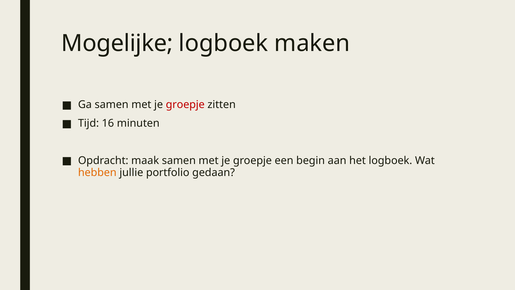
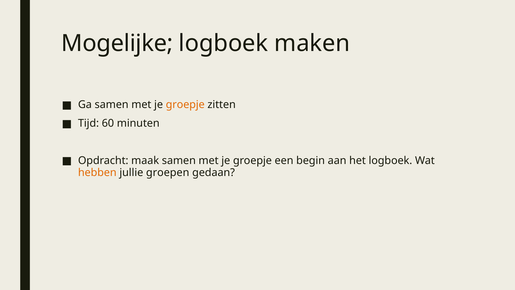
groepje colour: red -> orange (185, 105)
16: 16 -> 60 (108, 123)
portfolio: portfolio -> groepen (168, 172)
